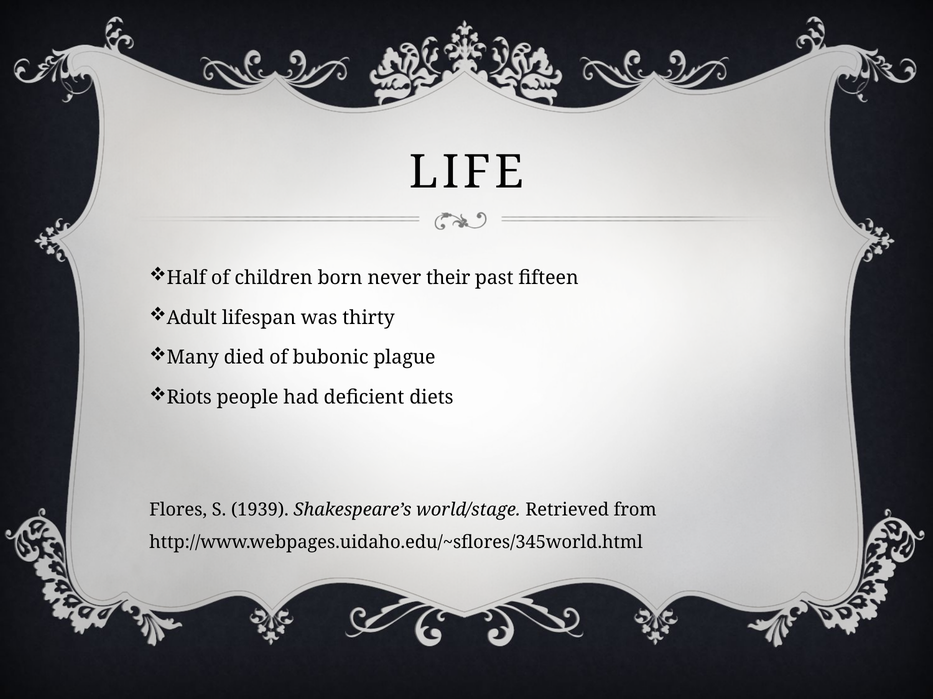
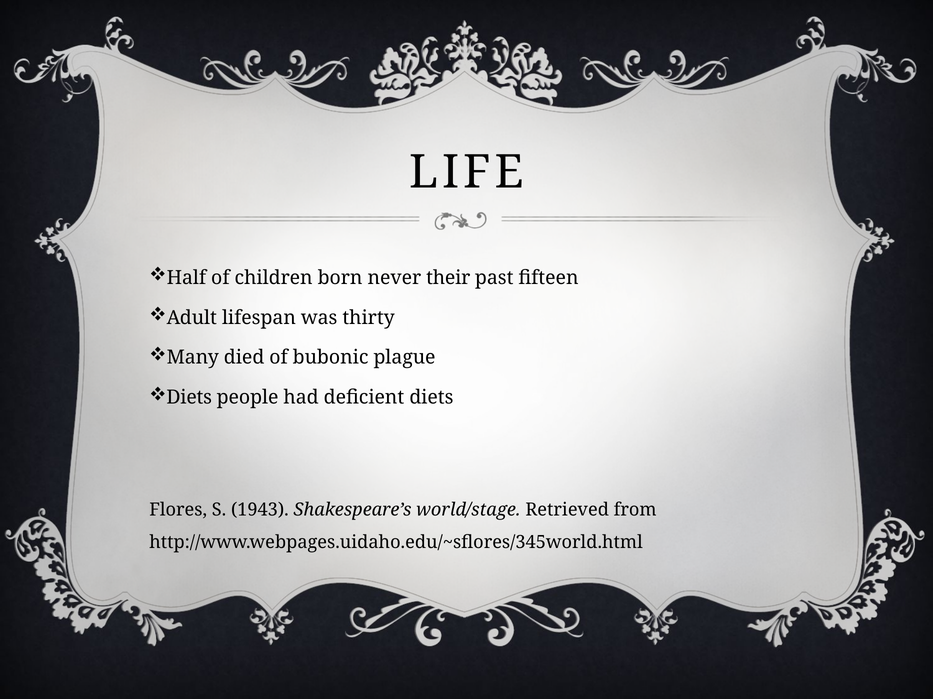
Riots: Riots -> Diets (189, 398)
1939: 1939 -> 1943 (260, 510)
